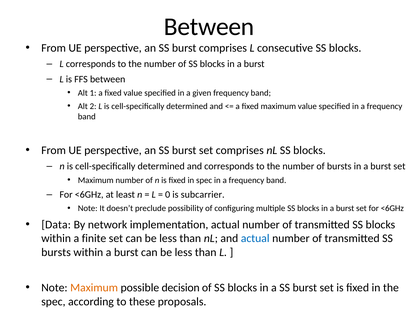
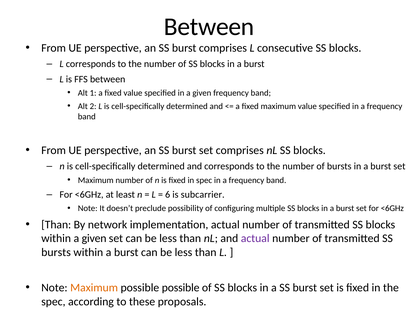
0: 0 -> 6 (168, 195)
Data: Data -> Than (56, 225)
within a finite: finite -> given (94, 239)
actual colour: blue -> purple (255, 239)
possible decision: decision -> possible (181, 288)
